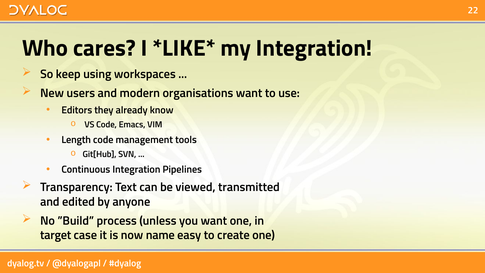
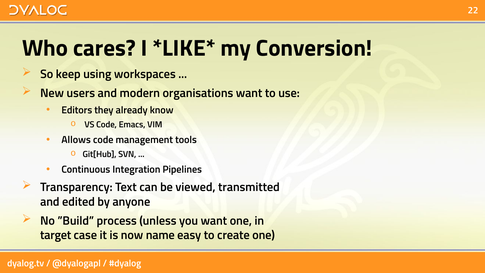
my Integration: Integration -> Conversion (314, 48)
Length: Length -> Allows (76, 140)
